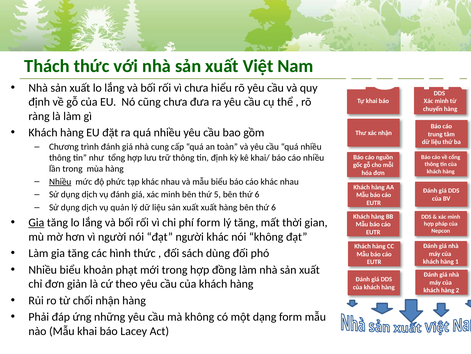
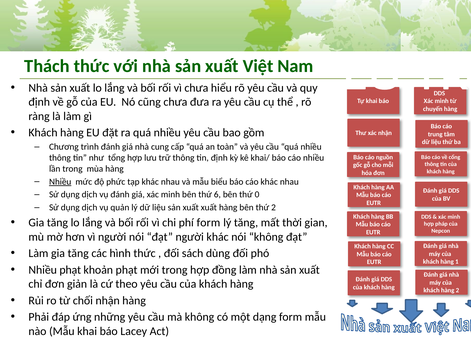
thứ 5: 5 -> 6 (217, 194)
6: 6 -> 0 (257, 194)
hàng bên thứ 6: 6 -> 2 (274, 207)
Gia underline: present -> none (36, 222)
Nhiều biểu: biểu -> phạt (70, 269)
